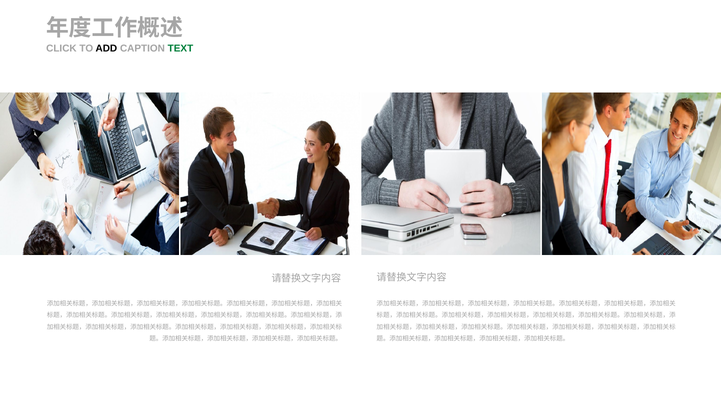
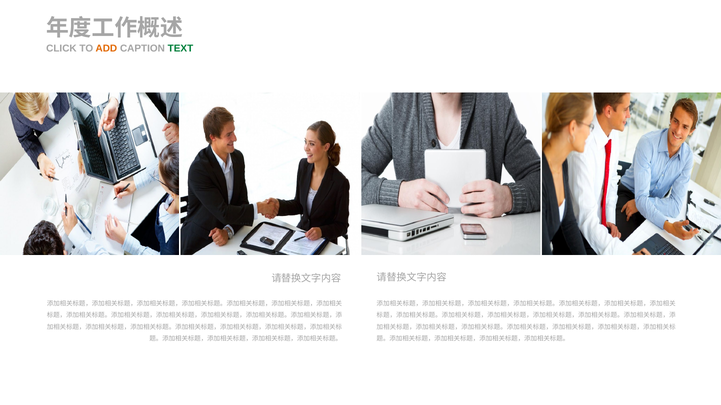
ADD colour: black -> orange (106, 48)
